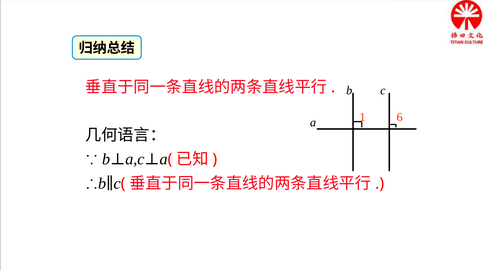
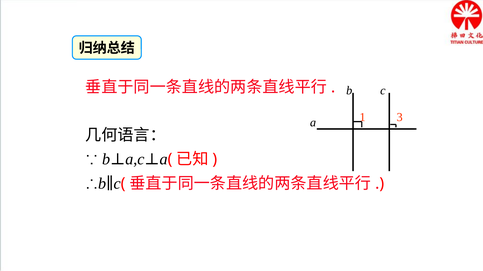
6: 6 -> 3 (400, 118)
